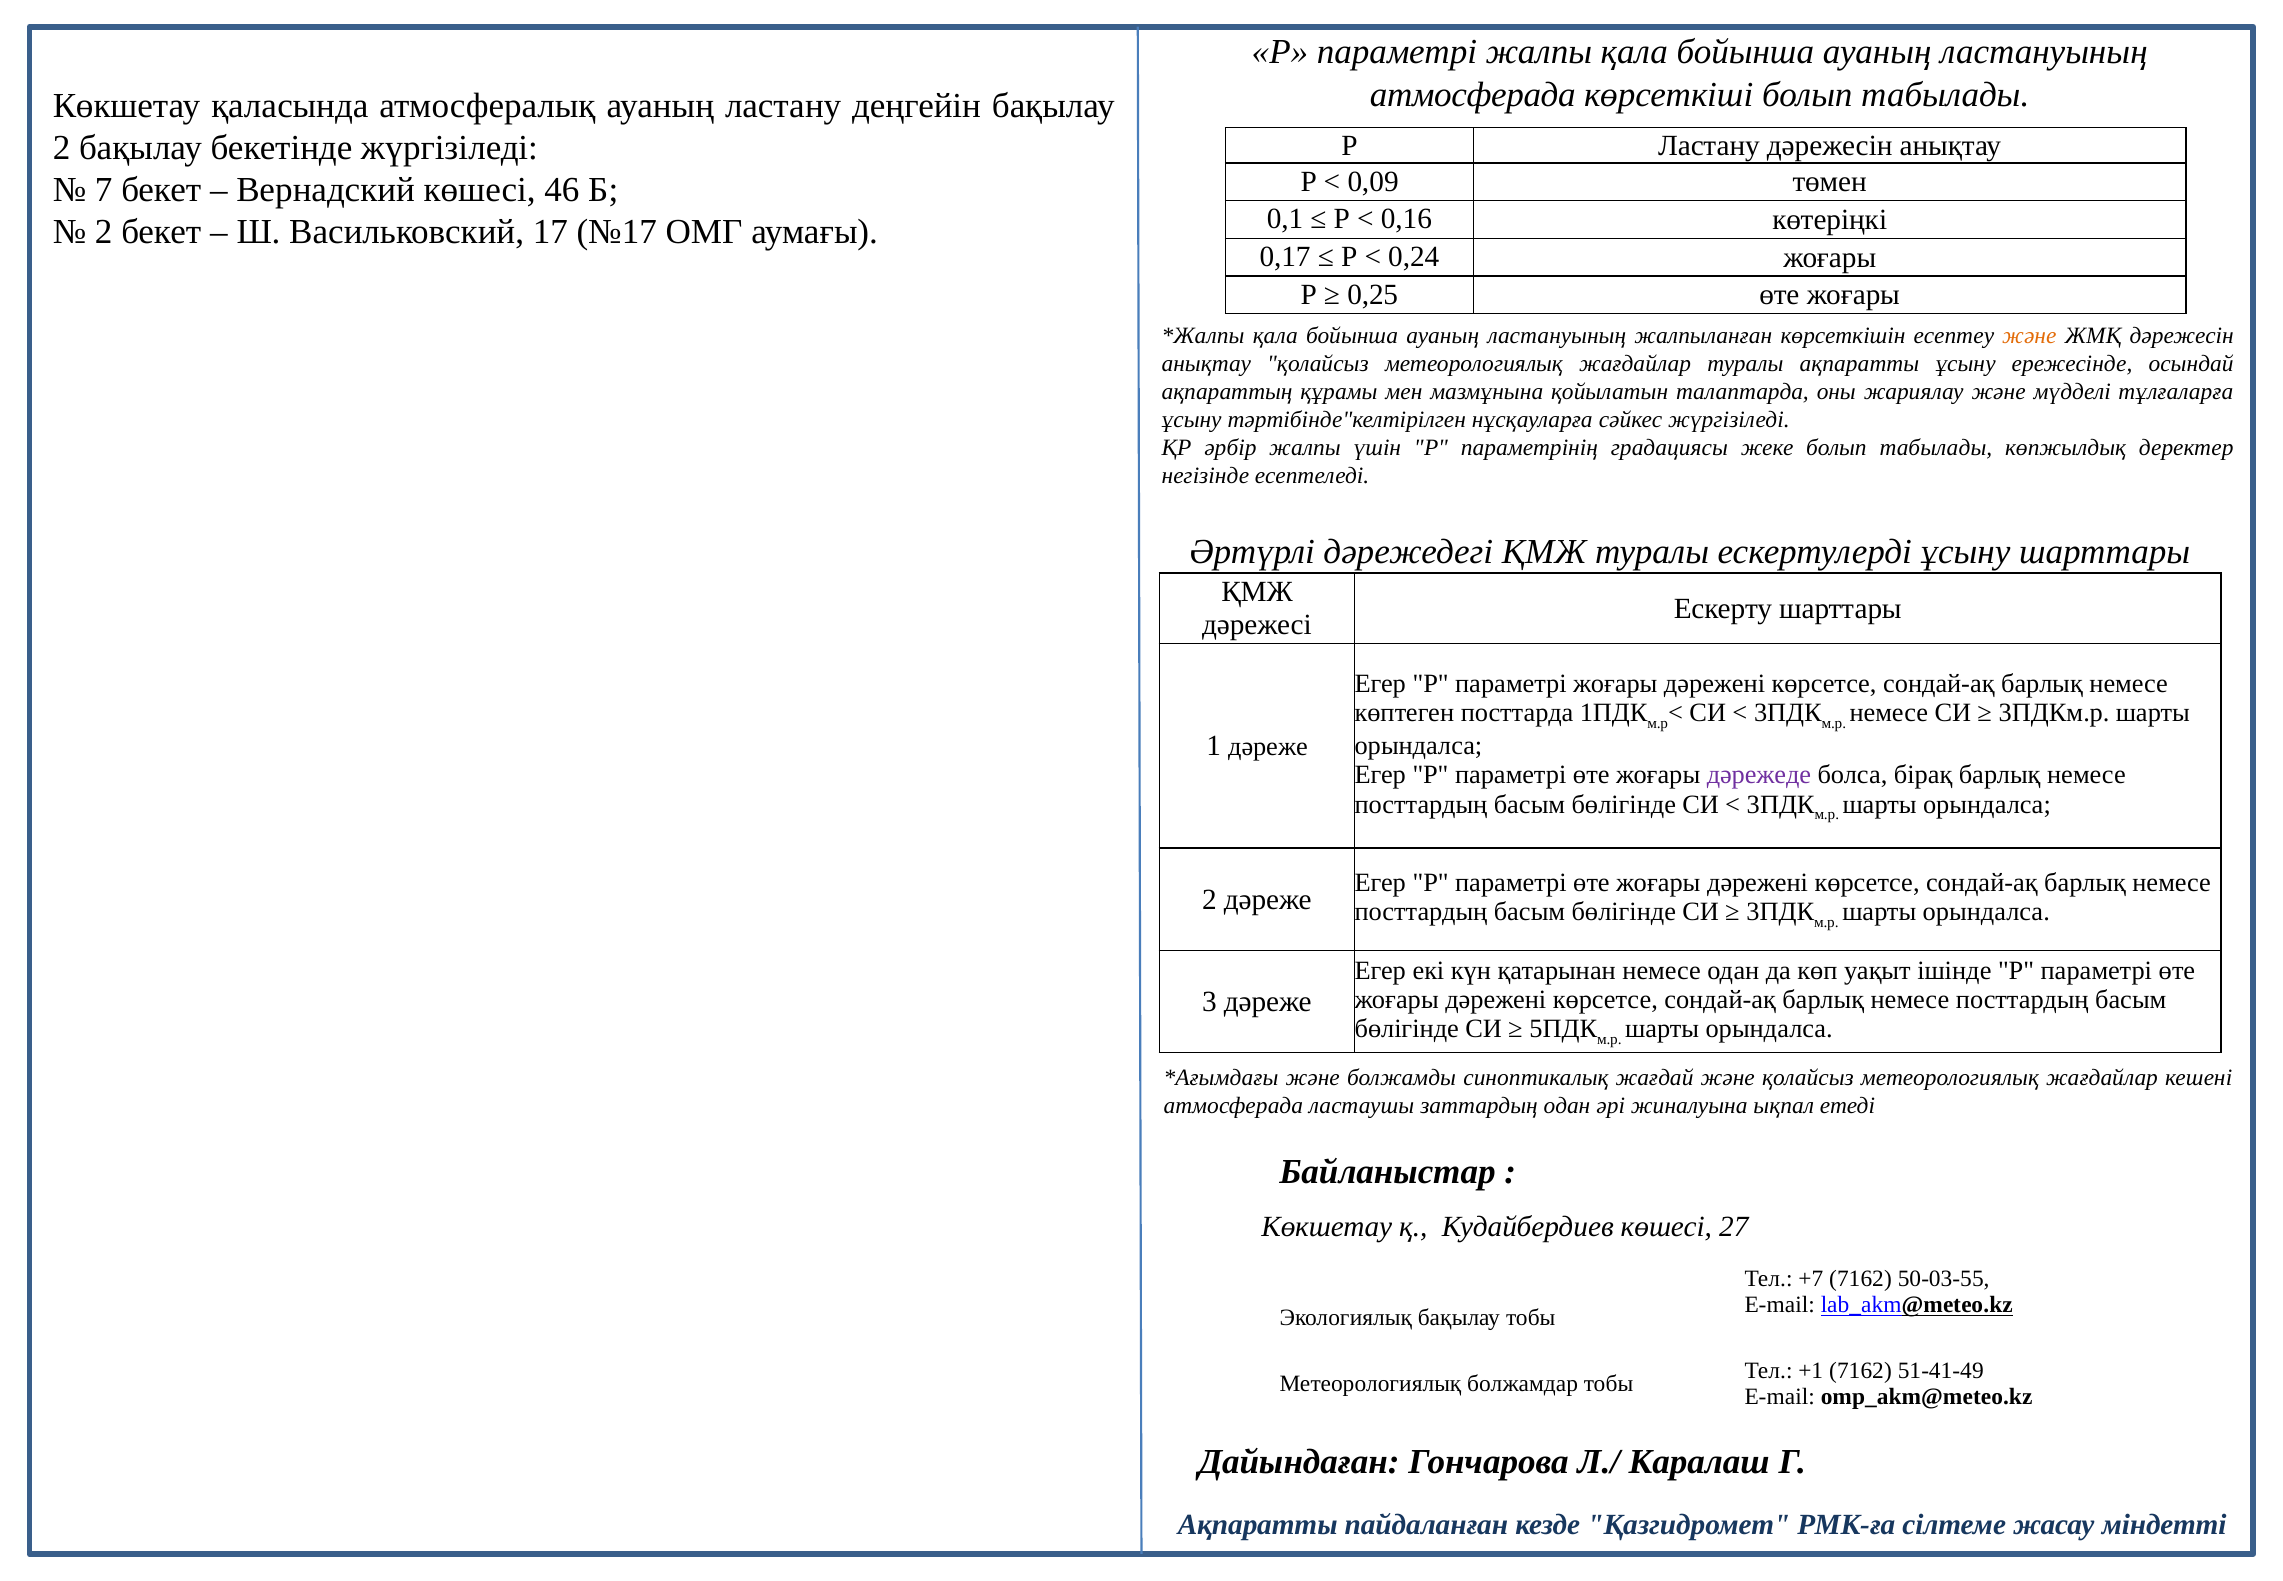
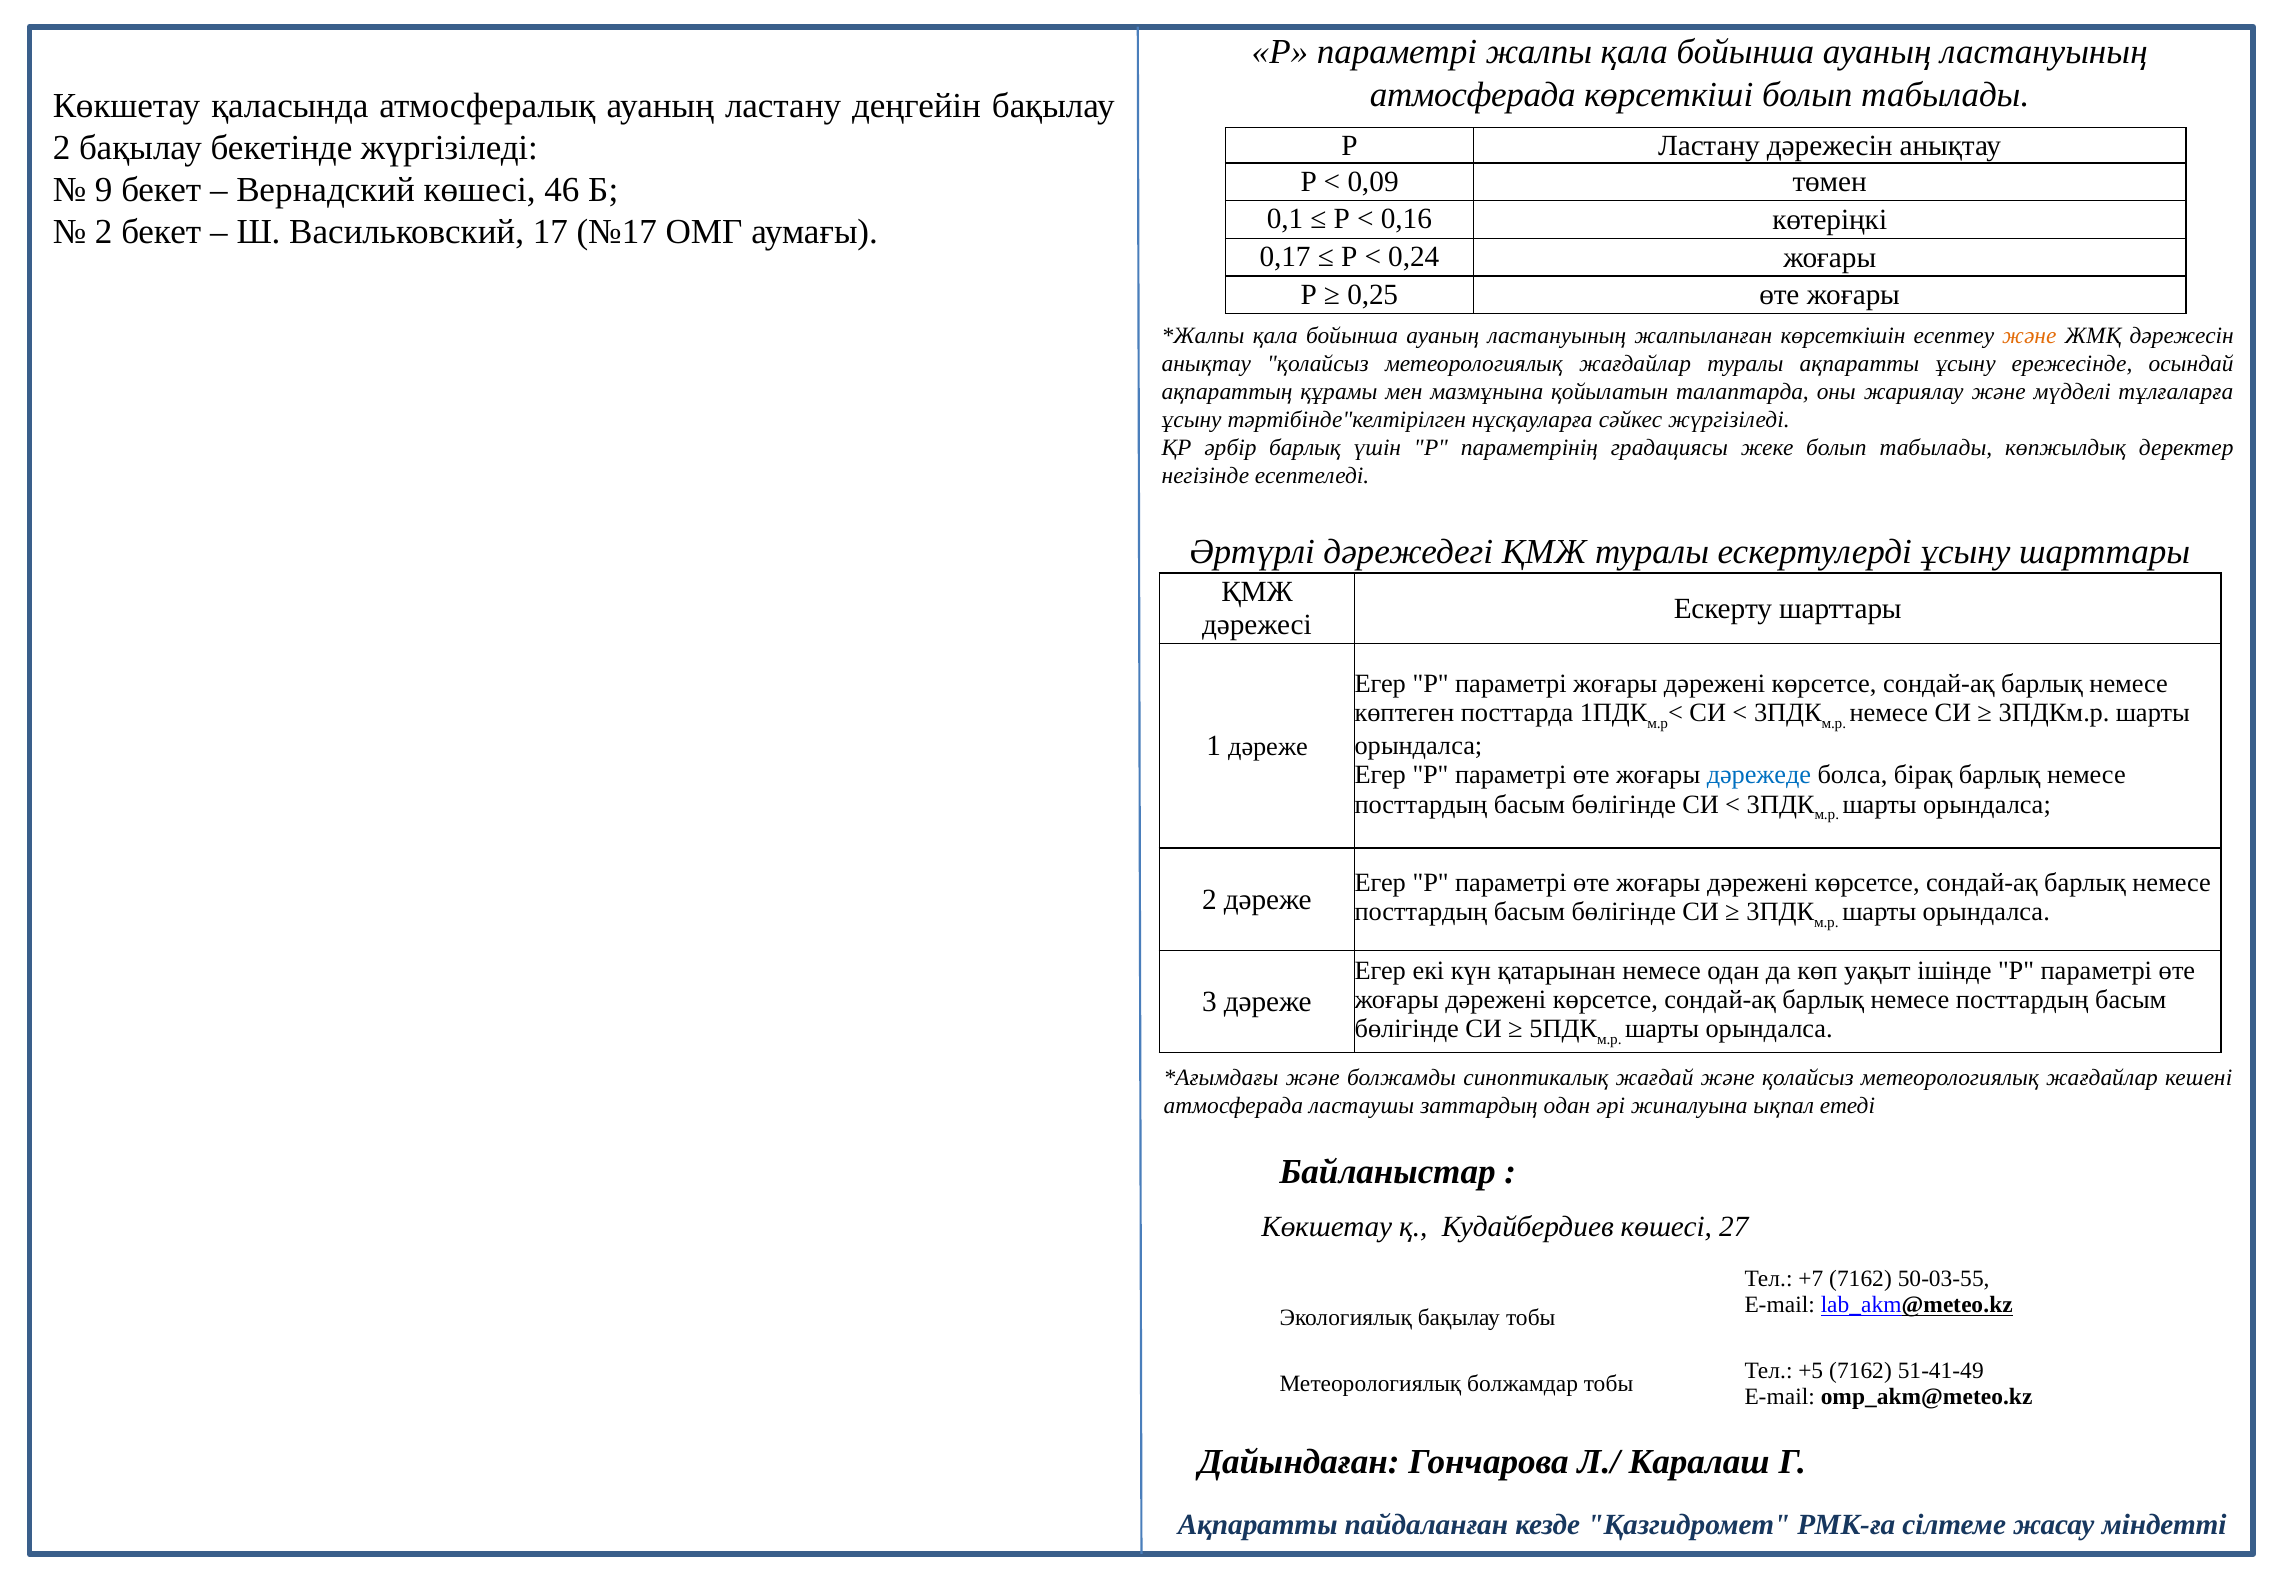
7: 7 -> 9 (104, 190)
әрбір жалпы: жалпы -> барлық (1305, 448)
дәрежеде colour: purple -> blue (1759, 775)
+1: +1 -> +5 (1811, 1370)
